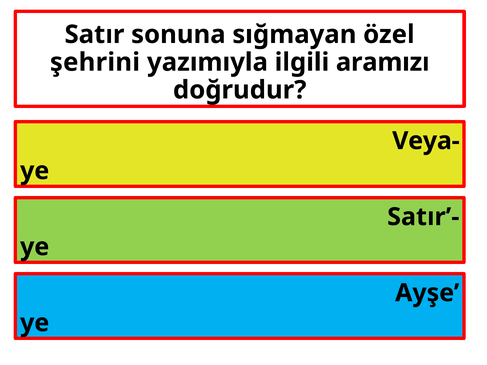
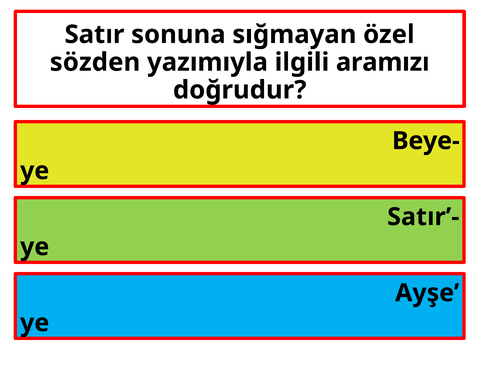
şehrini: şehrini -> sözden (95, 62)
Veya-: Veya- -> Beye- (426, 141)
